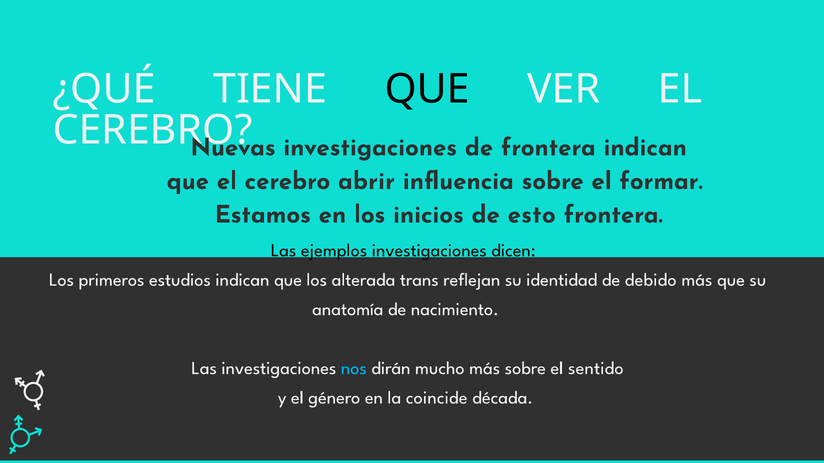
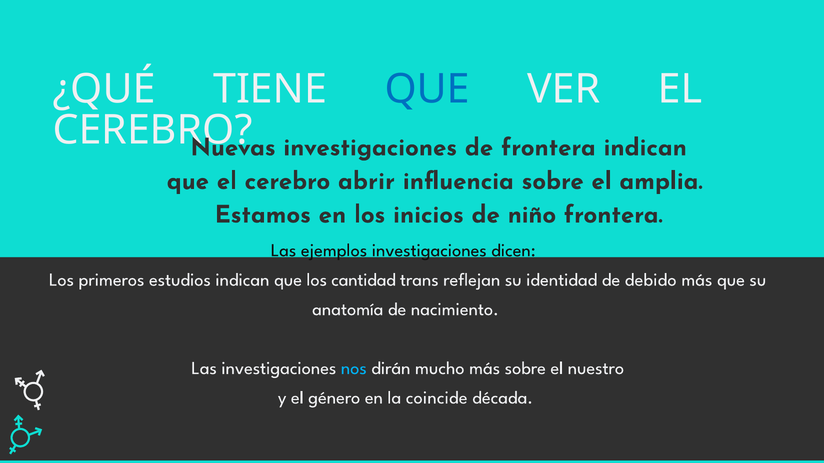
QUE colour: black -> blue (427, 89)
formar: formar -> amplia (661, 181)
esto: esto -> niño (532, 215)
alterada: alterada -> cantidad (364, 280)
sentido: sentido -> nuestro (596, 368)
